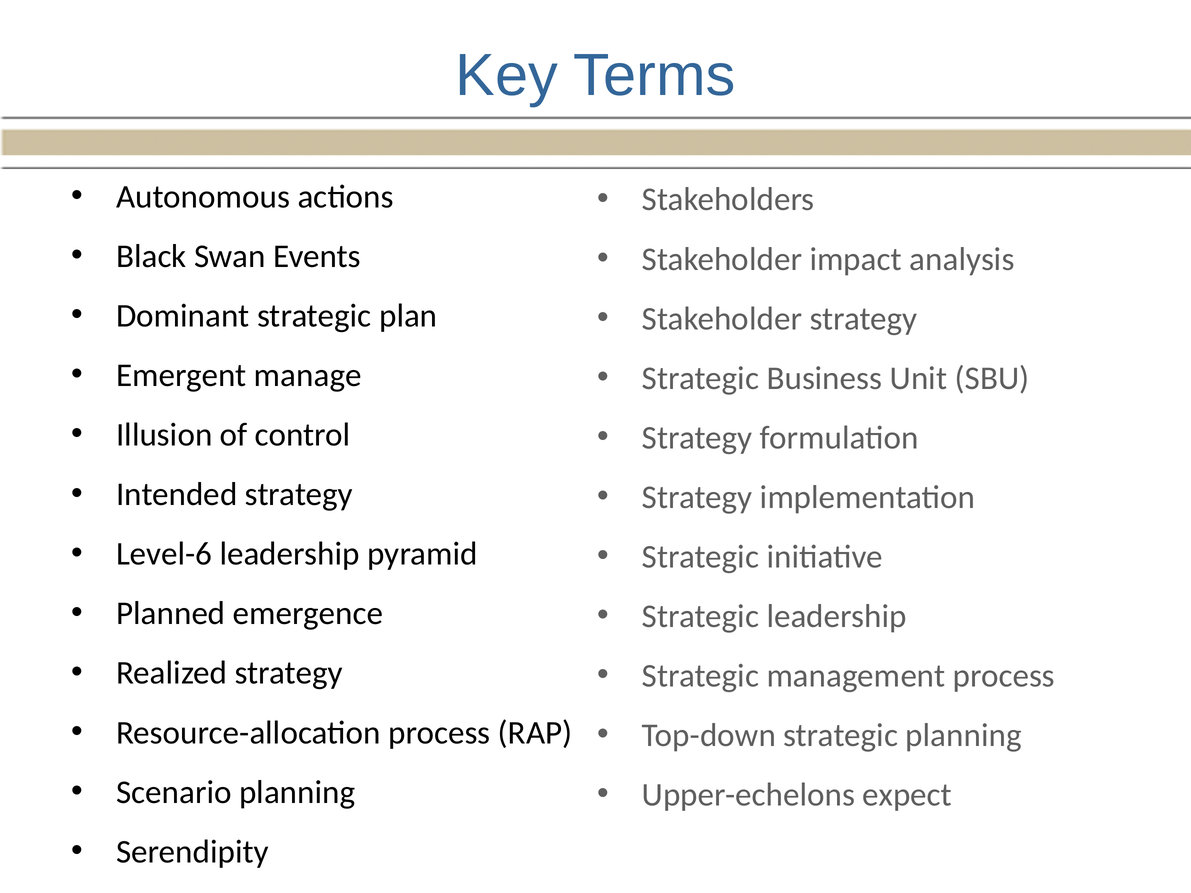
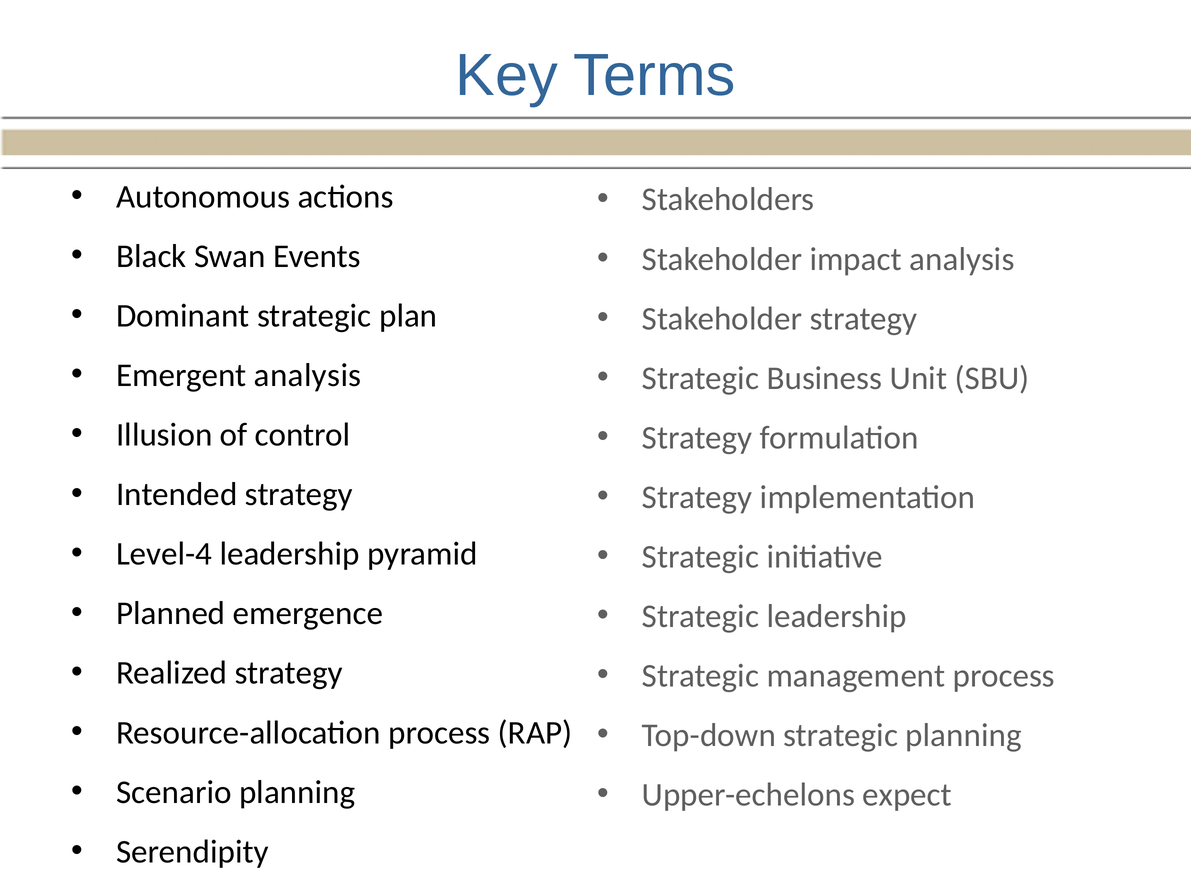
Emergent manage: manage -> analysis (308, 375)
Level-6: Level-6 -> Level-4 (164, 554)
